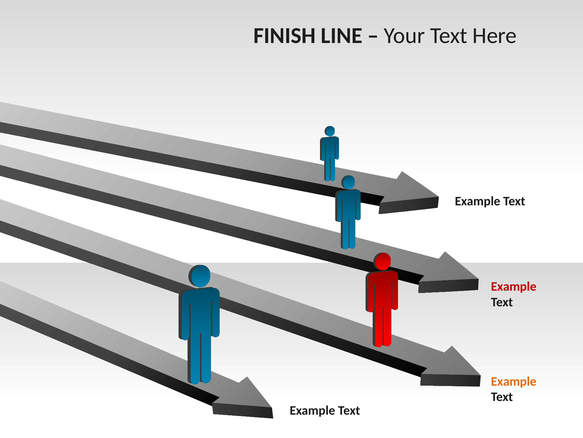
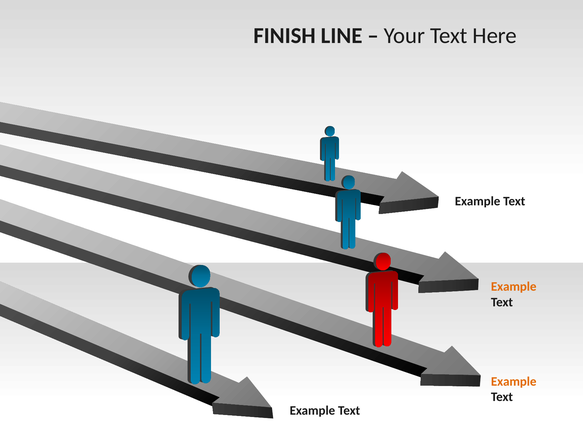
Example colour: red -> orange (514, 286)
